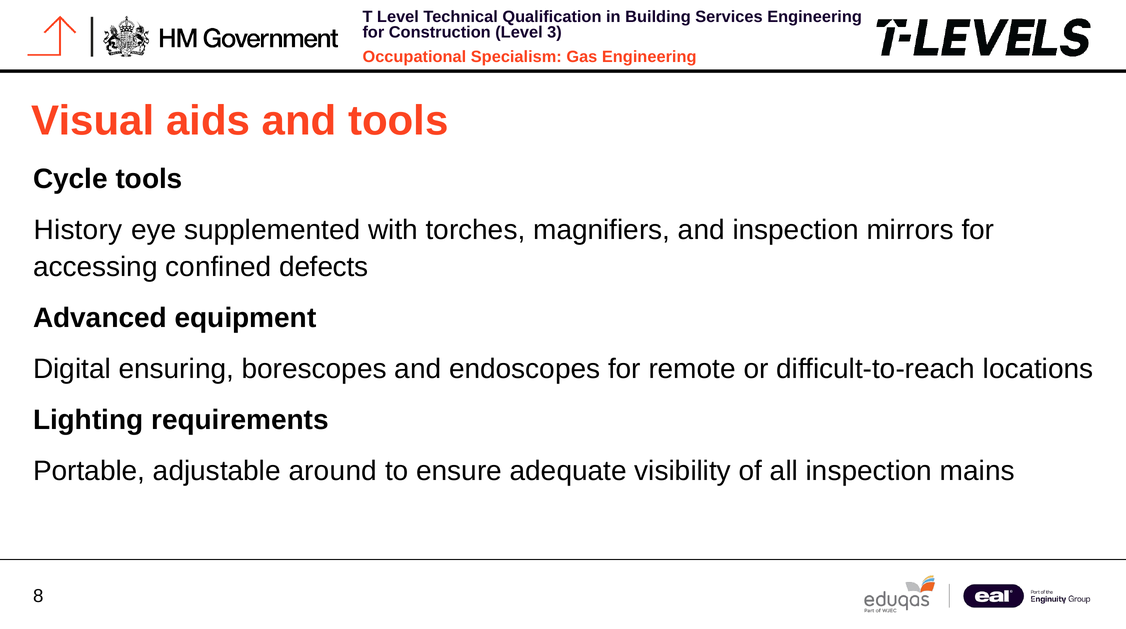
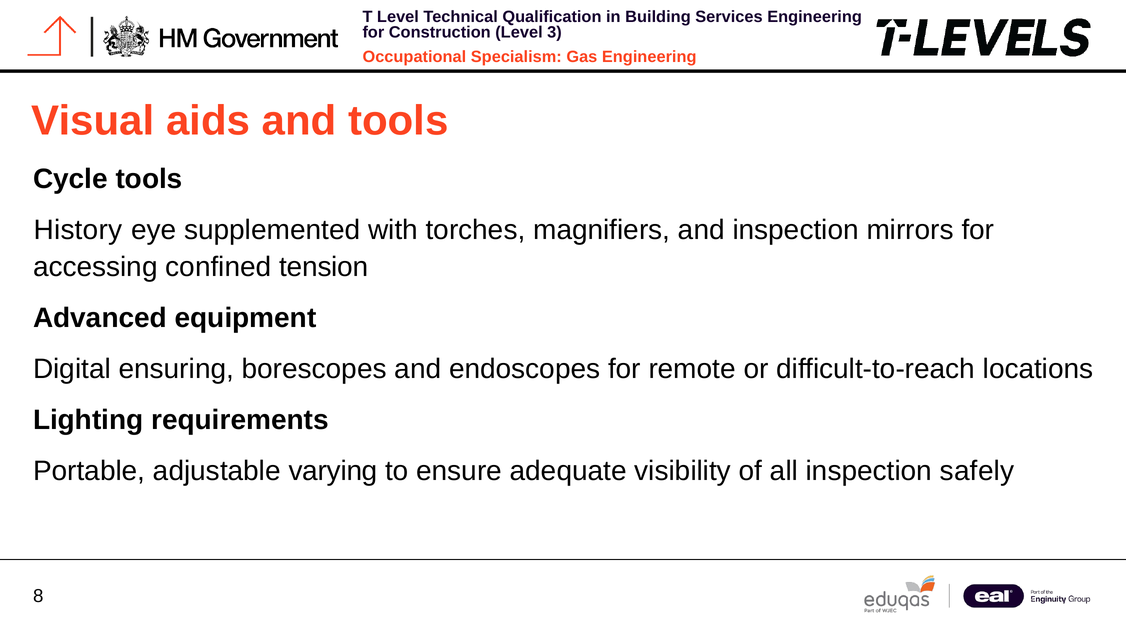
defects: defects -> tension (324, 267)
around: around -> varying (333, 471)
mains: mains -> safely (977, 471)
